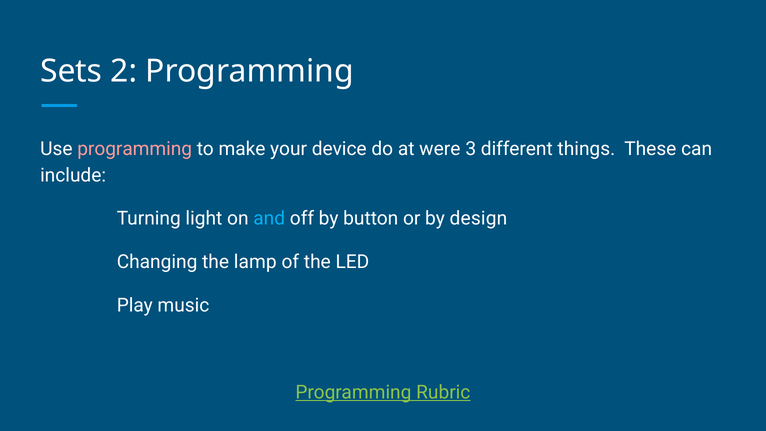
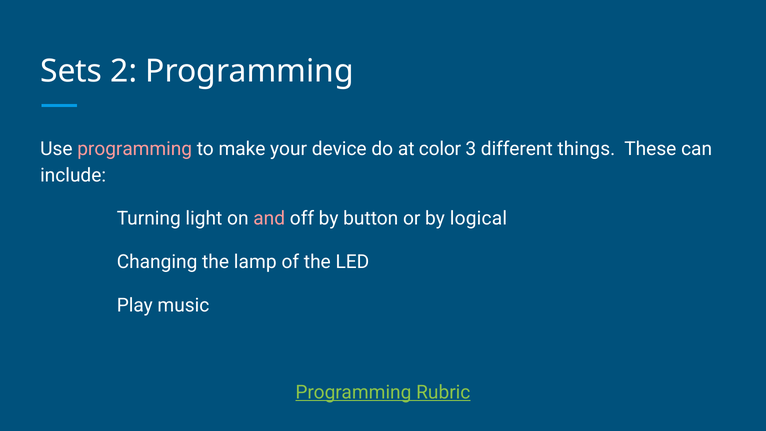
were: were -> color (440, 149)
and colour: light blue -> pink (269, 219)
design: design -> logical (478, 219)
